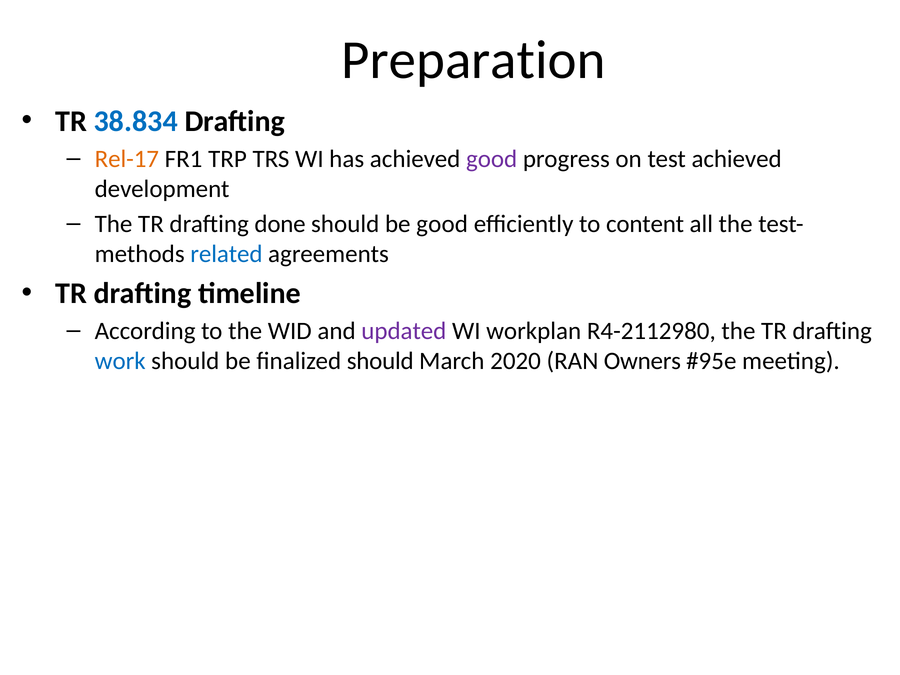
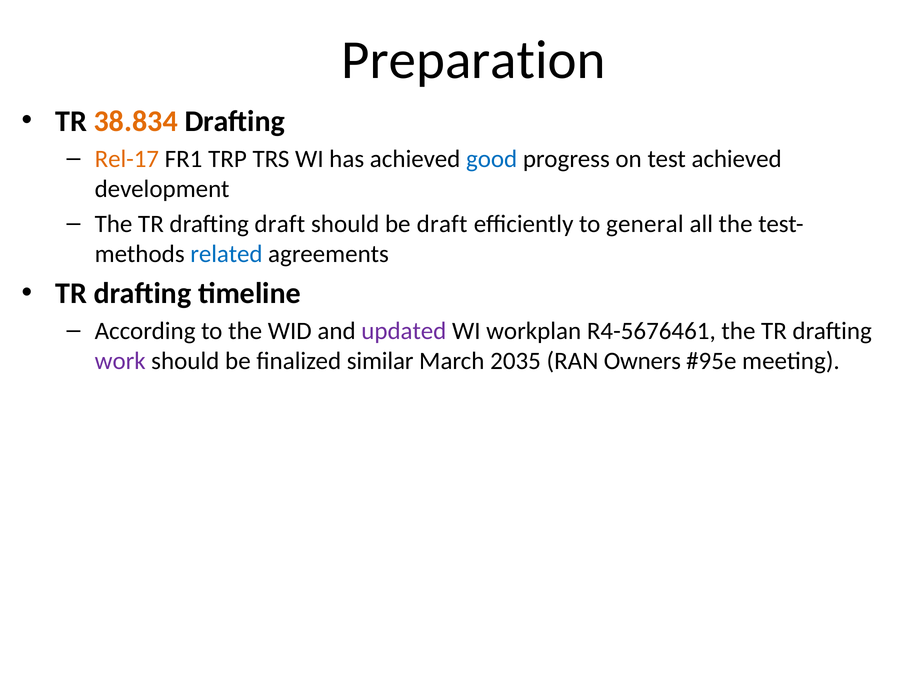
38.834 colour: blue -> orange (136, 121)
good colour: purple -> blue (492, 159)
drafting done: done -> draft (280, 224)
be good: good -> draft (442, 224)
content: content -> general (645, 224)
R4-2112980: R4-2112980 -> R4-5676461 (651, 331)
work colour: blue -> purple (120, 361)
finalized should: should -> similar (380, 361)
2020: 2020 -> 2035 (516, 361)
